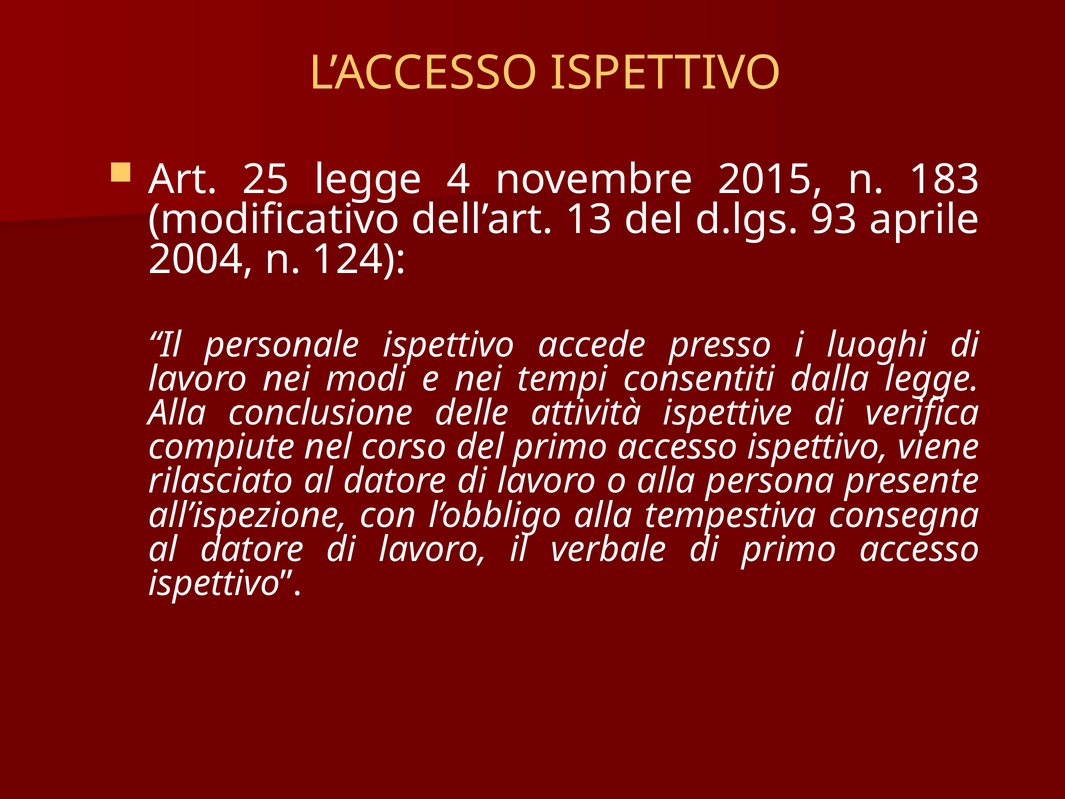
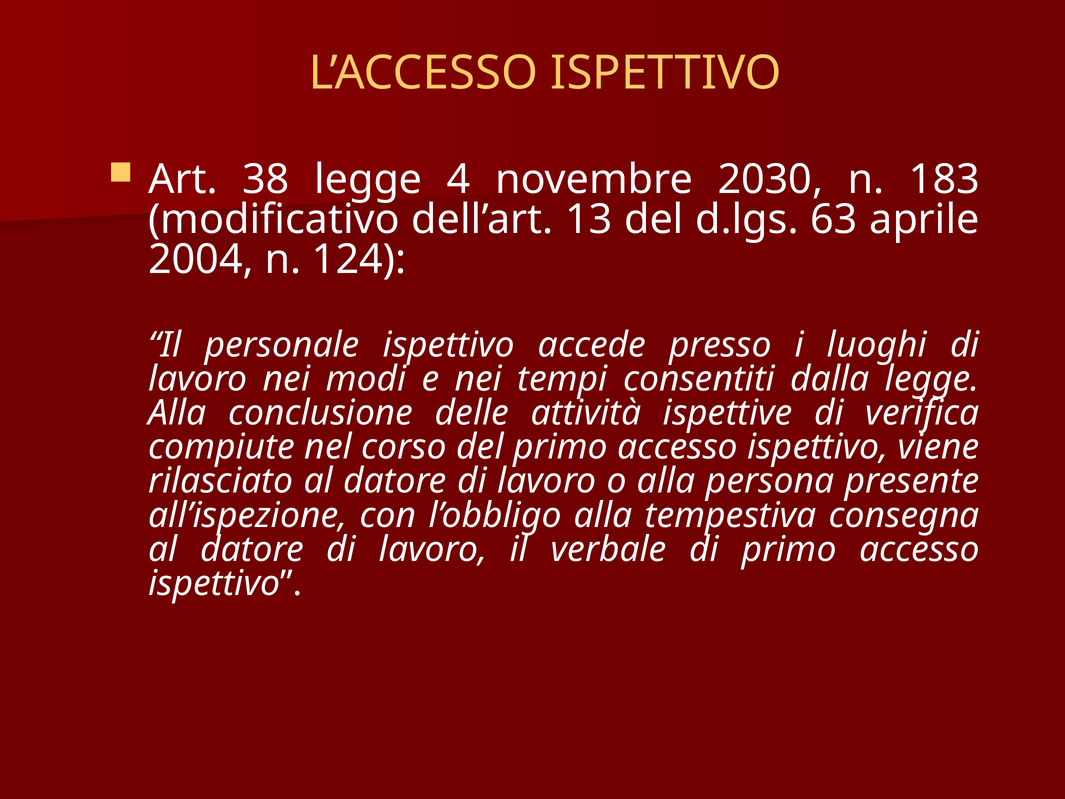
25: 25 -> 38 (266, 180)
2015: 2015 -> 2030 (770, 180)
93: 93 -> 63 (834, 219)
